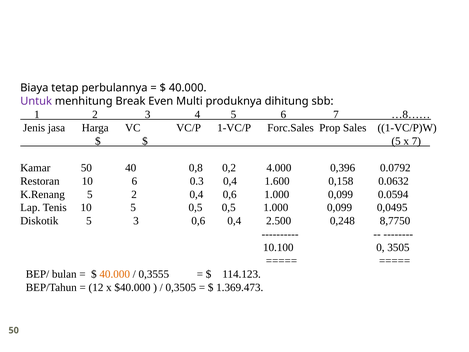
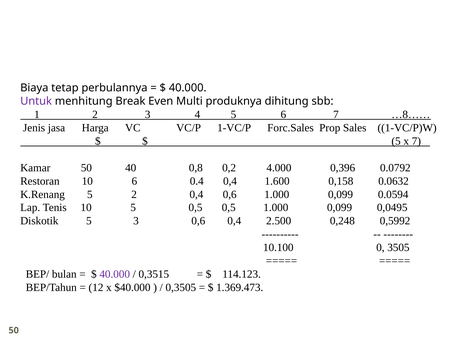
0.3: 0.3 -> 0.4 (197, 181)
8,7750: 8,7750 -> 0,5992 (395, 221)
40.000 colour: orange -> purple (115, 274)
0,3555: 0,3555 -> 0,3515 (154, 274)
